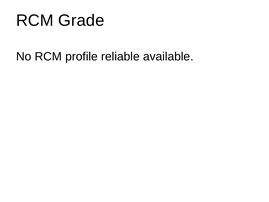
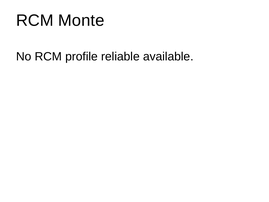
Grade: Grade -> Monte (81, 20)
